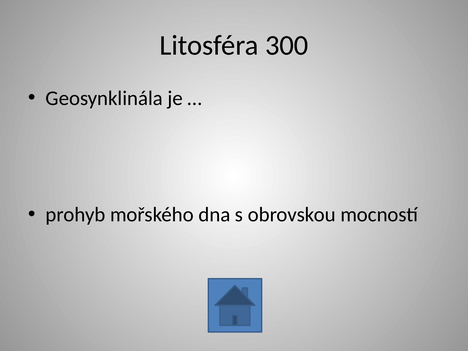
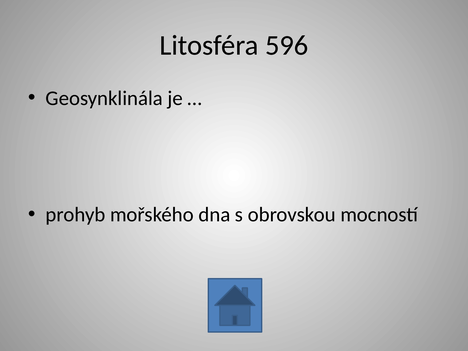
300: 300 -> 596 (287, 45)
